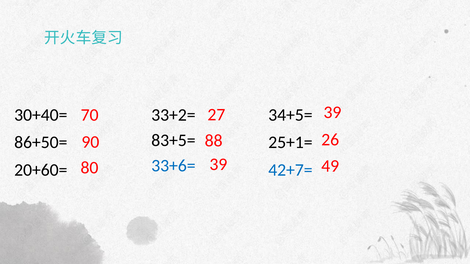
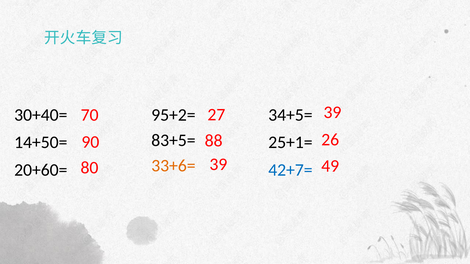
33+2=: 33+2= -> 95+2= (173, 115)
86+50=: 86+50= -> 14+50= (41, 143)
33+6= colour: blue -> orange (173, 166)
